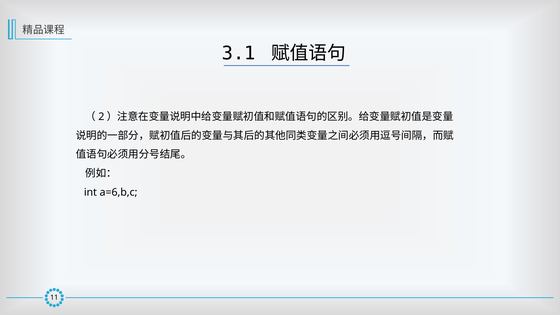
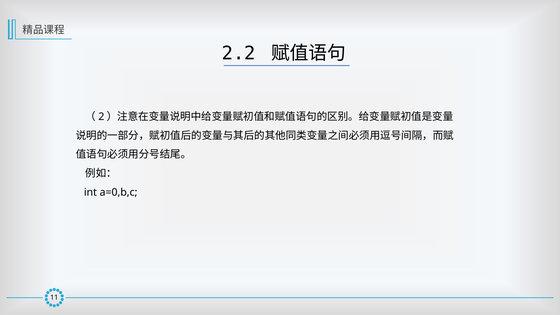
3.1: 3.1 -> 2.2 (239, 53)
a=6,b,c: a=6,b,c -> a=0,b,c (119, 192)
